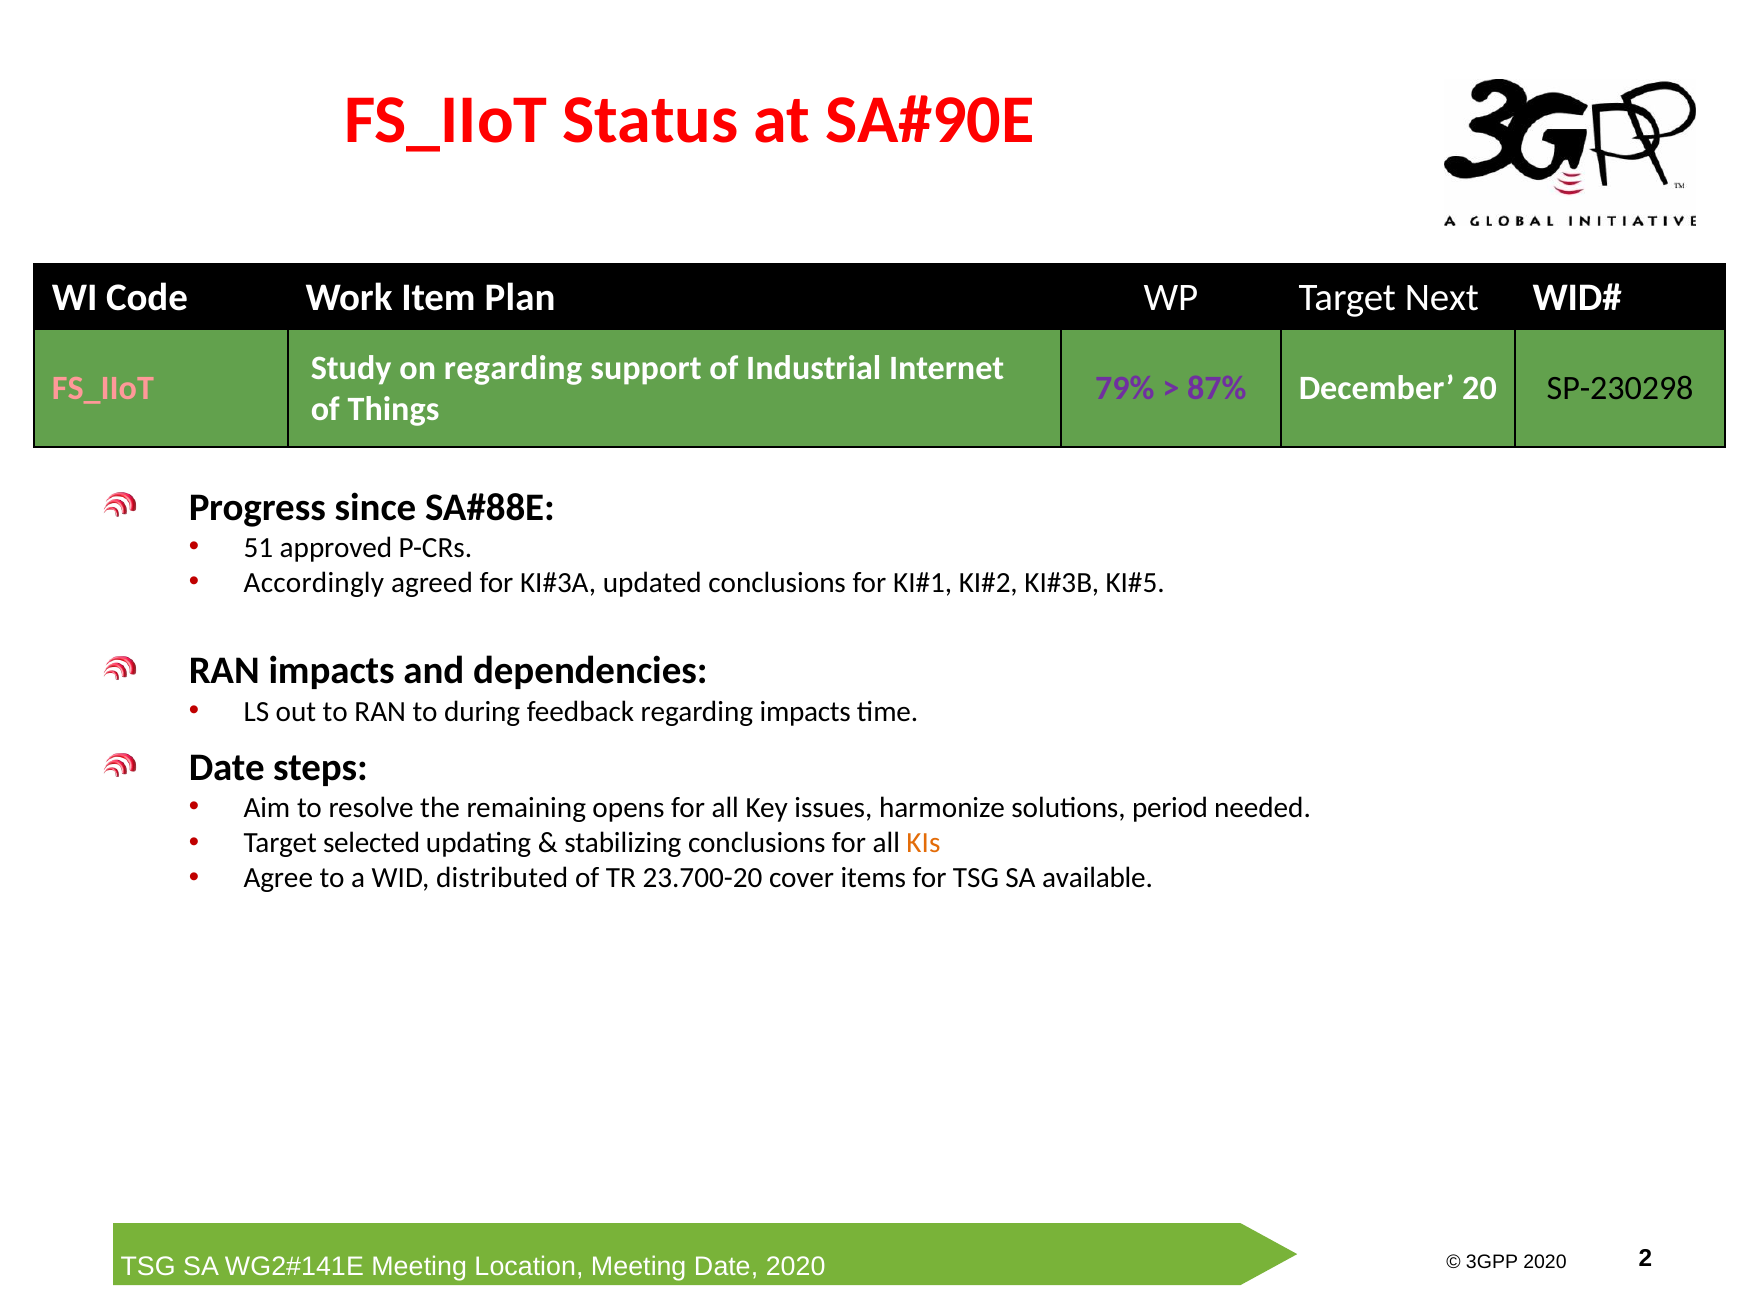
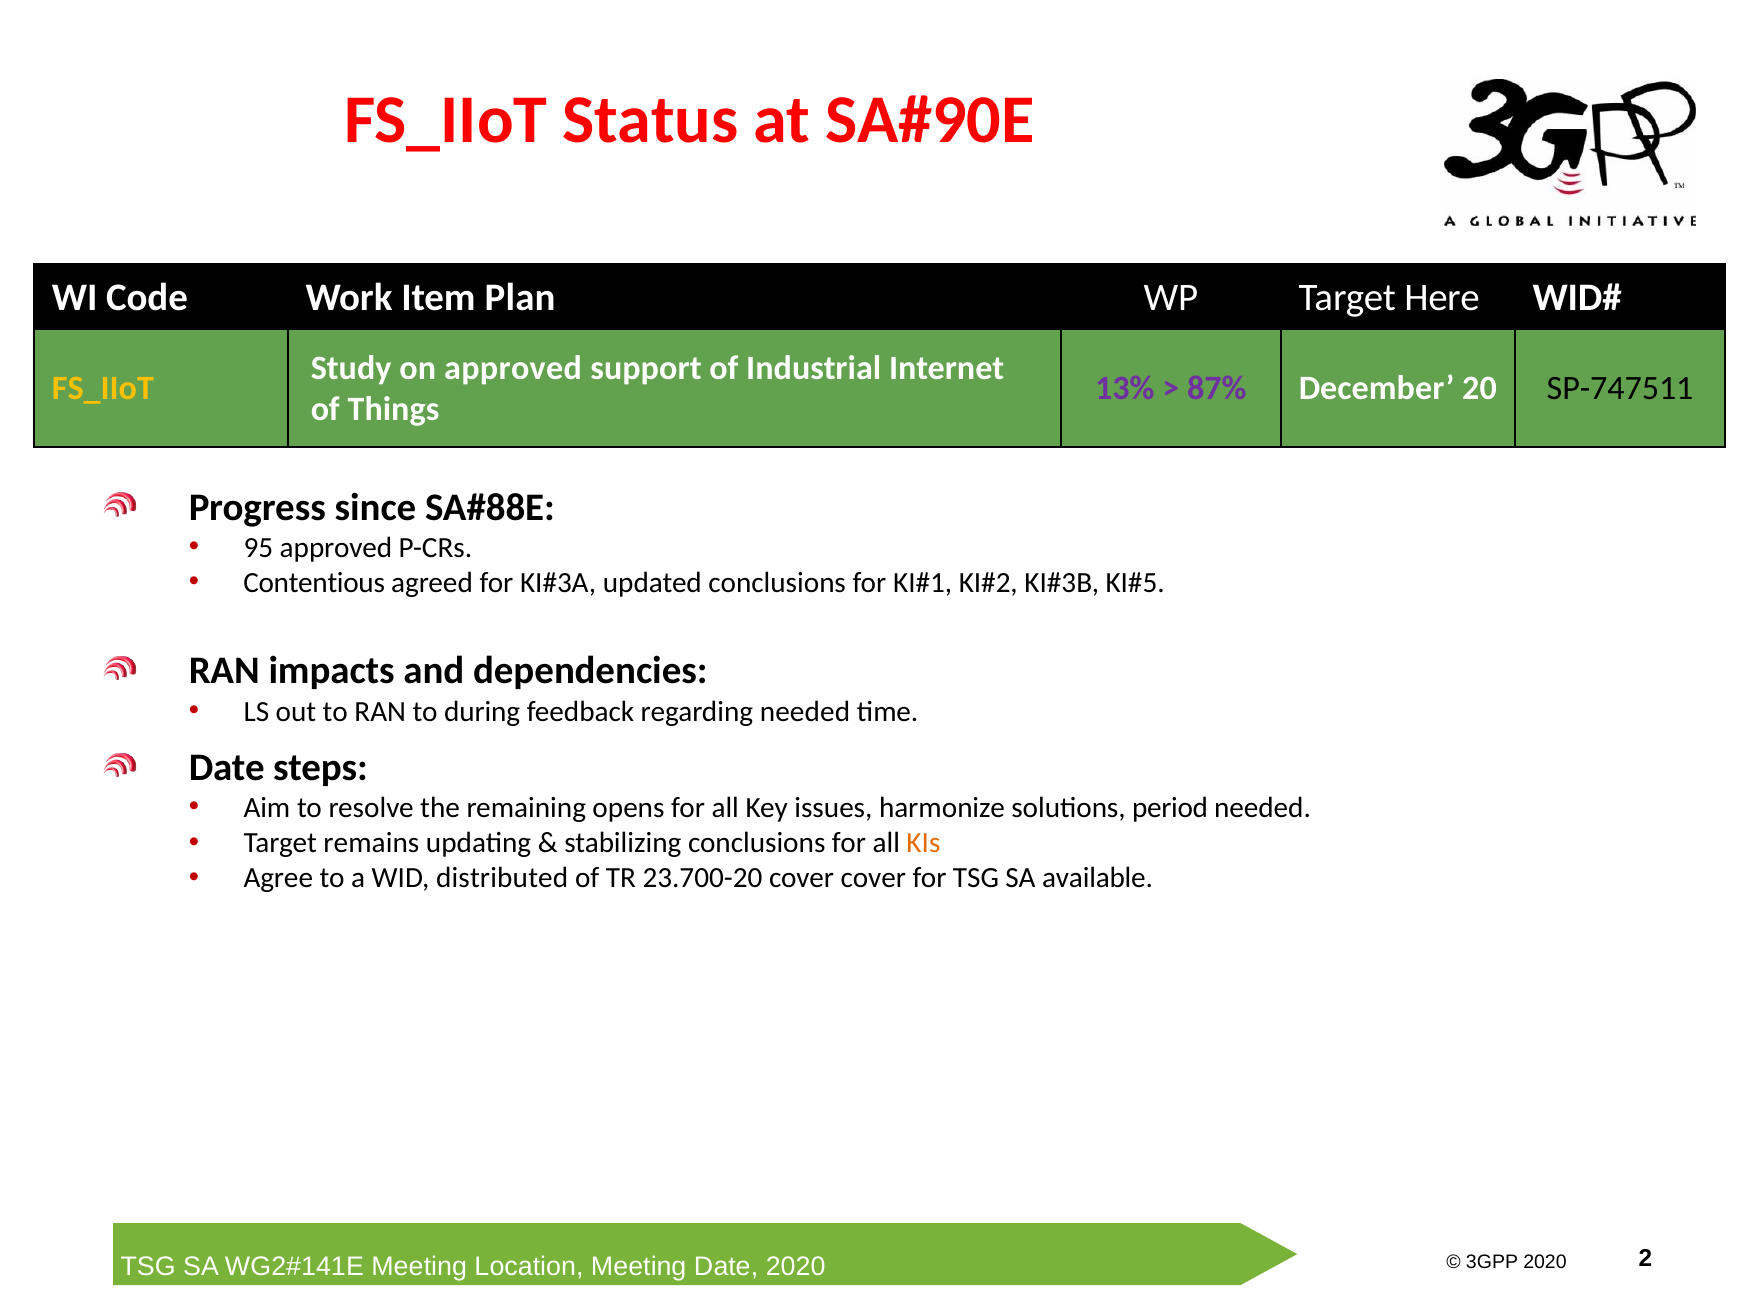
Next: Next -> Here (1442, 297)
on regarding: regarding -> approved (513, 368)
FS_IIoT colour: pink -> yellow (103, 389)
79%: 79% -> 13% (1125, 389)
SP-230298: SP-230298 -> SP-747511 (1620, 389)
51: 51 -> 95 (258, 548)
Accordingly: Accordingly -> Contentious (314, 583)
regarding impacts: impacts -> needed (805, 711)
selected: selected -> remains (371, 843)
cover items: items -> cover (873, 878)
